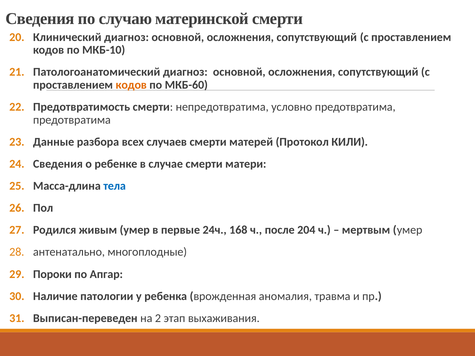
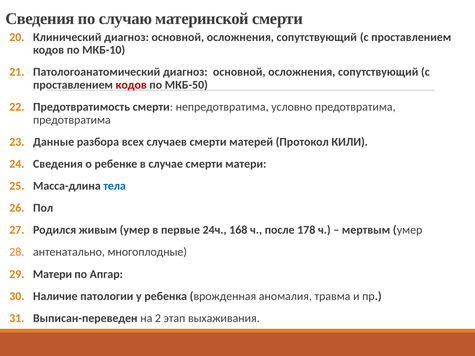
кодов colour: orange -> red (131, 85)
МКБ-60: МКБ-60 -> МКБ-50 (186, 85)
204: 204 -> 178 (306, 230)
Пороки: Пороки -> Матери (52, 274)
